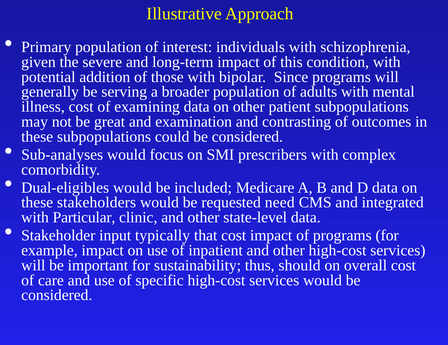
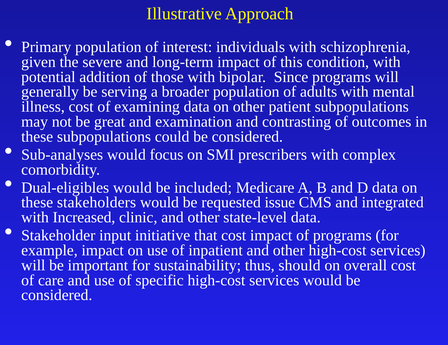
need: need -> issue (280, 202)
Particular: Particular -> Increased (84, 217)
typically: typically -> initiative (163, 235)
